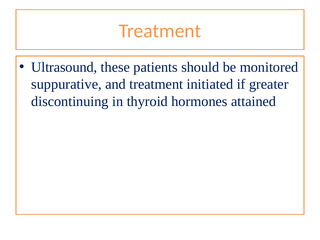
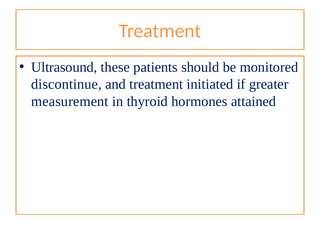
suppurative: suppurative -> discontinue (66, 84)
discontinuing: discontinuing -> measurement (70, 101)
